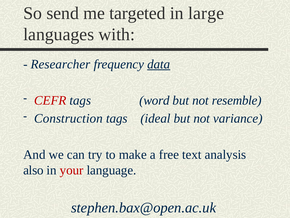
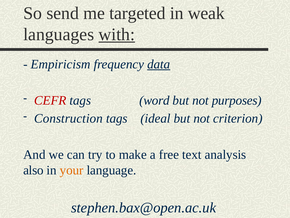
large: large -> weak (206, 13)
with underline: none -> present (117, 34)
Researcher: Researcher -> Empiricism (61, 64)
resemble: resemble -> purposes (237, 100)
variance: variance -> criterion (238, 118)
your colour: red -> orange (72, 170)
